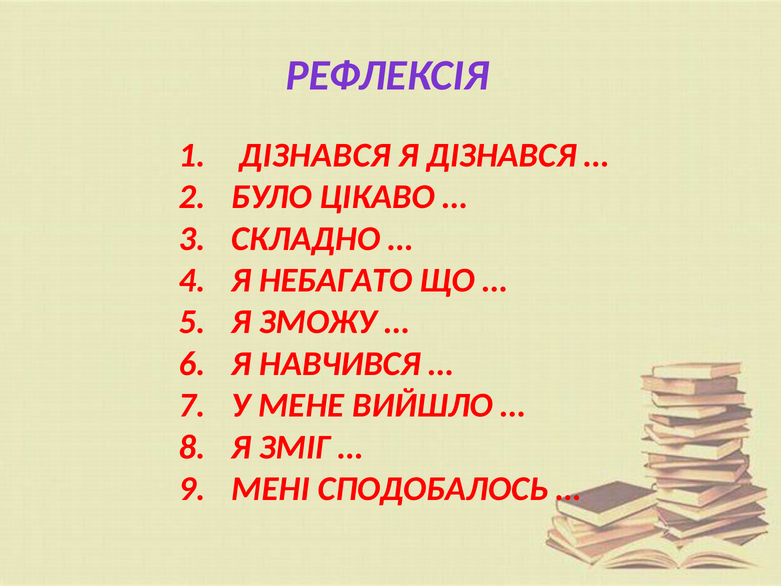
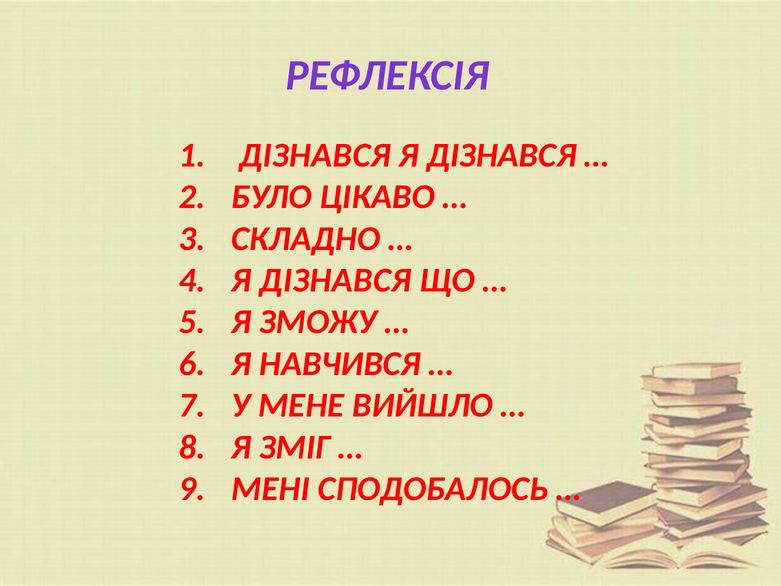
НЕБАГАТО: НЕБАГАТО -> ДІЗНАВСЯ (335, 280)
